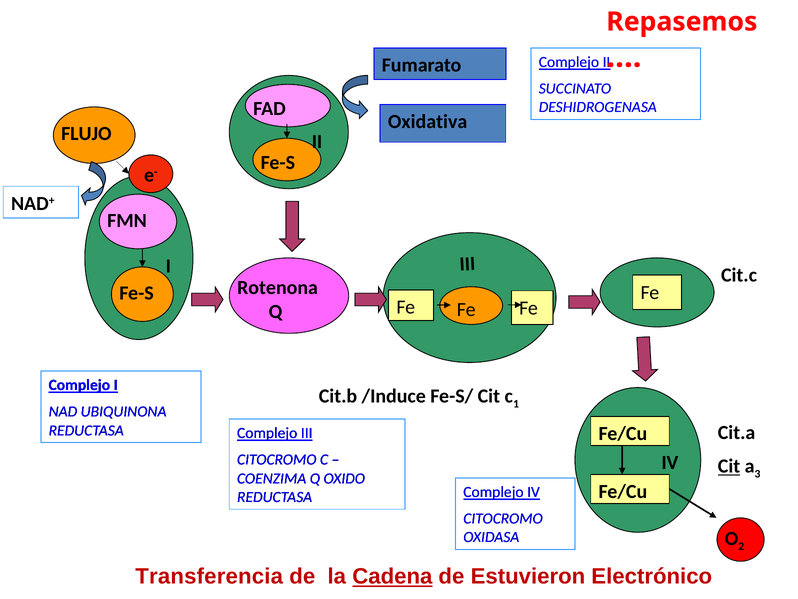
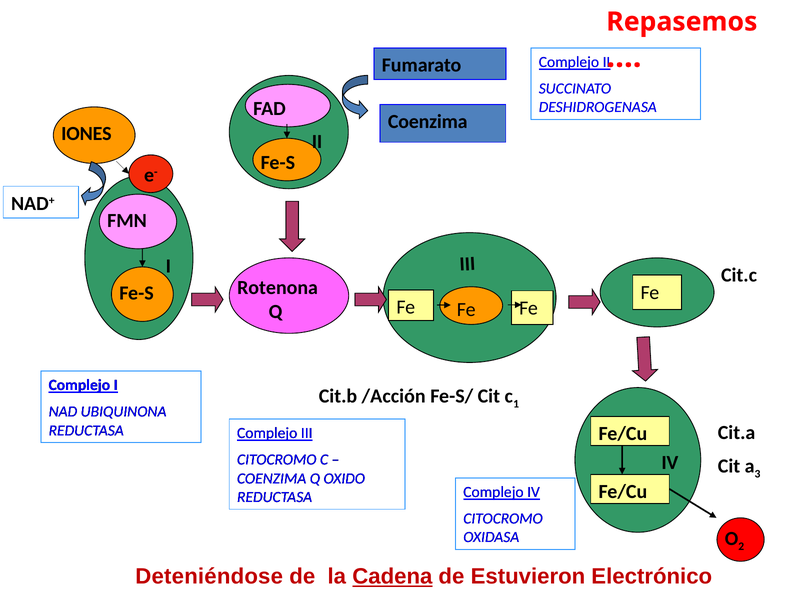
Oxidativa: Oxidativa -> Coenzima (428, 122)
FLUJO: FLUJO -> IONES (86, 133)
/Induce: /Induce -> /Acción (394, 396)
Cit underline: present -> none (729, 466)
Transferencia: Transferencia -> Deteniéndose (209, 576)
